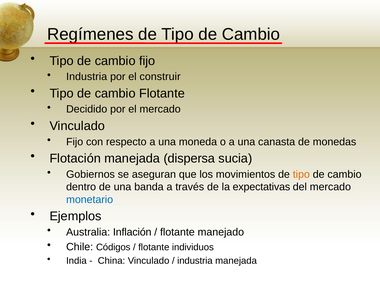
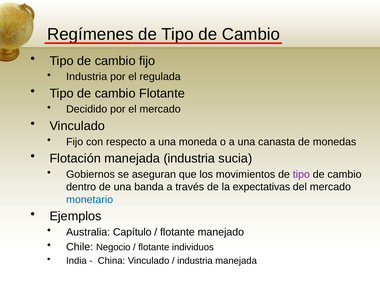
construir: construir -> regulada (160, 77)
manejada dispersa: dispersa -> industria (189, 158)
tipo colour: orange -> purple (301, 174)
Inflación: Inflación -> Capítulo (132, 232)
Códigos: Códigos -> Negocio (113, 247)
